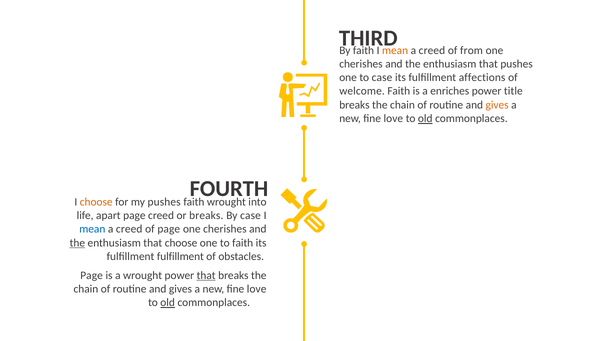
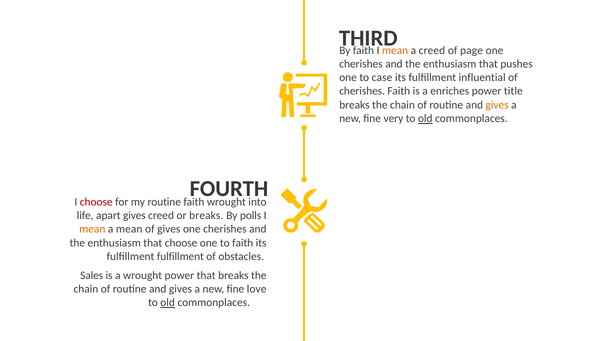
from: from -> page (472, 50)
affections: affections -> influential (482, 78)
welcome: welcome -> cherishes (362, 91)
love: love -> very (393, 118)
choose colour: orange -> red (96, 202)
my pushes: pushes -> routine (164, 202)
apart page: page -> gives (134, 215)
By case: case -> polls (251, 215)
mean colour: blue -> orange (92, 229)
creed: creed -> mean (129, 229)
of page: page -> gives (169, 229)
the underline: present -> none (77, 243)
Page: Page -> Sales (92, 275)
that underline: present -> none (206, 275)
